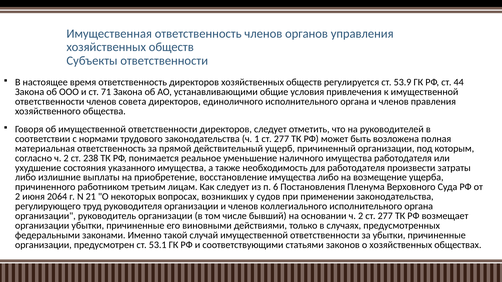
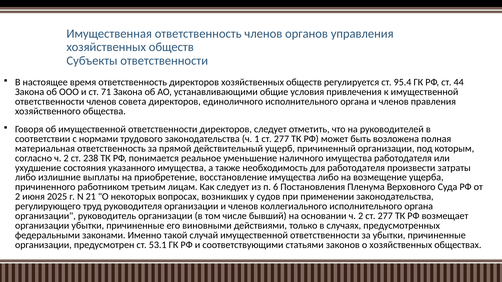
53.9: 53.9 -> 95.4 (403, 82)
2064: 2064 -> 2025 (57, 197)
